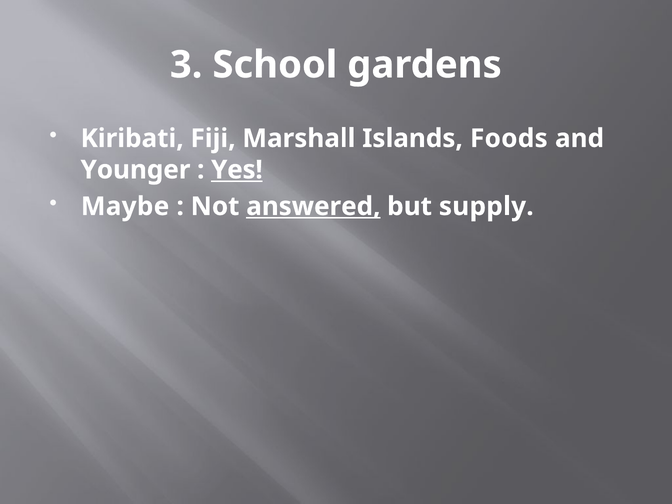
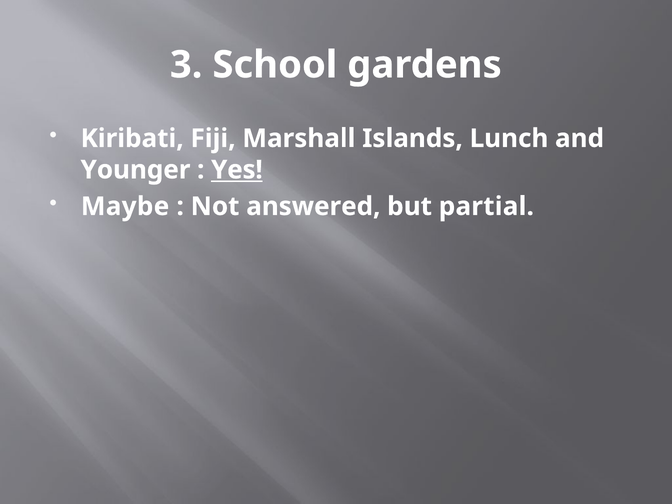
Foods: Foods -> Lunch (509, 138)
answered underline: present -> none (313, 206)
supply: supply -> partial (486, 206)
